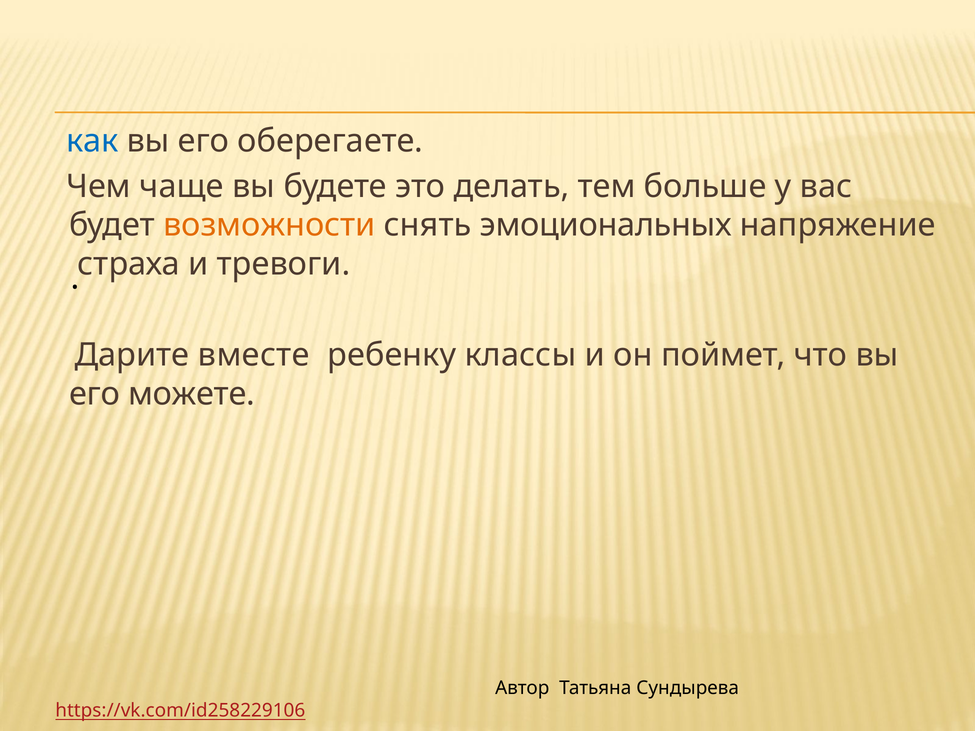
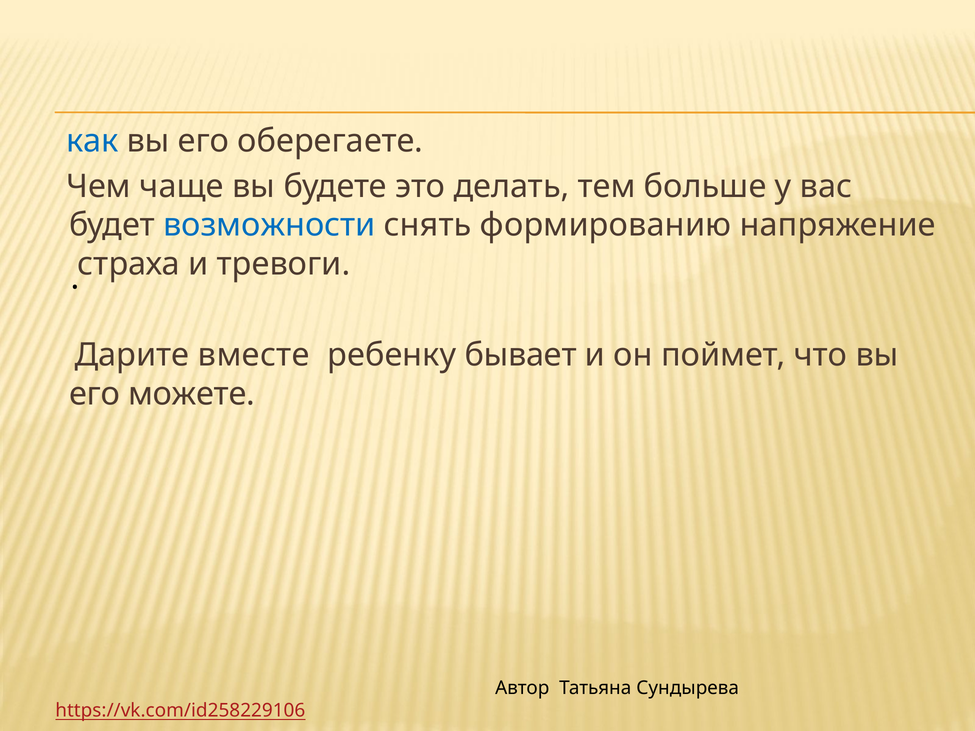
возможности colour: orange -> blue (269, 225)
эмоциональных: эмоциональных -> формированию (606, 225)
классы: классы -> бывает (521, 355)
